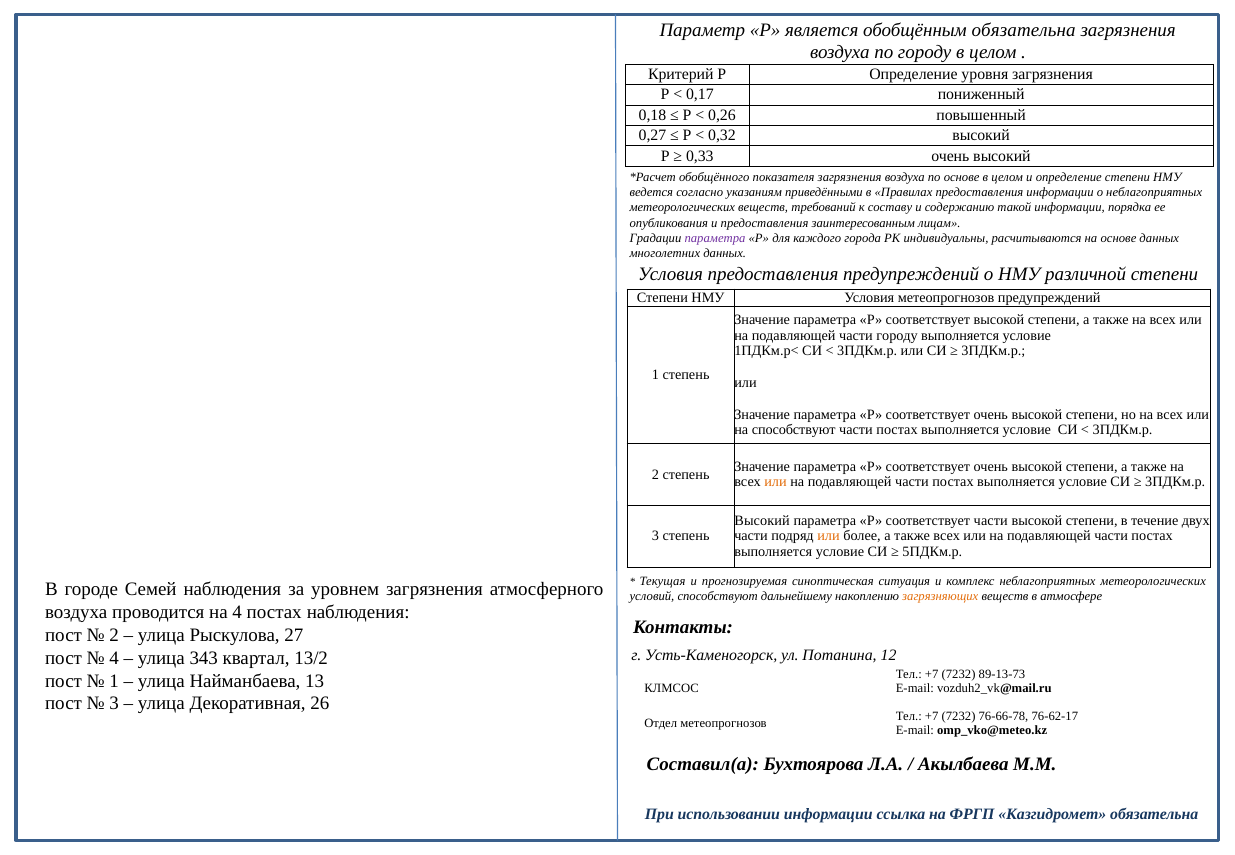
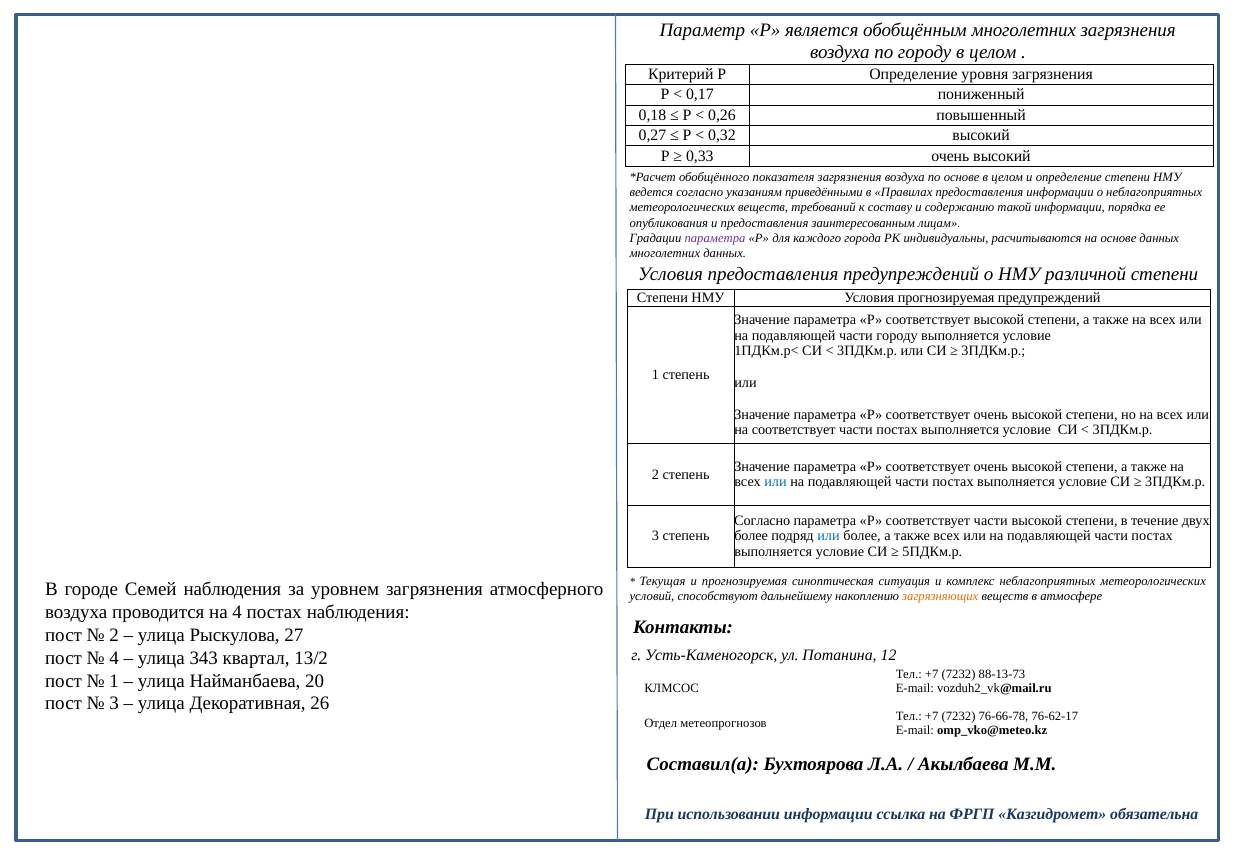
обобщённым обязательна: обязательна -> многолетних (1024, 30)
Условия метеопрогнозов: метеопрогнозов -> прогнозируемая (946, 298)
на способствуют: способствуют -> соответствует (794, 430)
или colour: orange -> blue (775, 482)
Высокий: Высокий -> Согласно (762, 520)
части: части -> более (751, 536)
или colour: orange -> blue (829, 536)
89-13-73: 89-13-73 -> 88-13-73 (1002, 675)
13: 13 -> 20 (315, 681)
